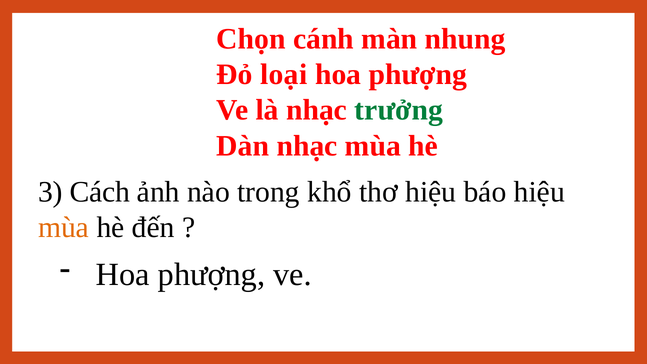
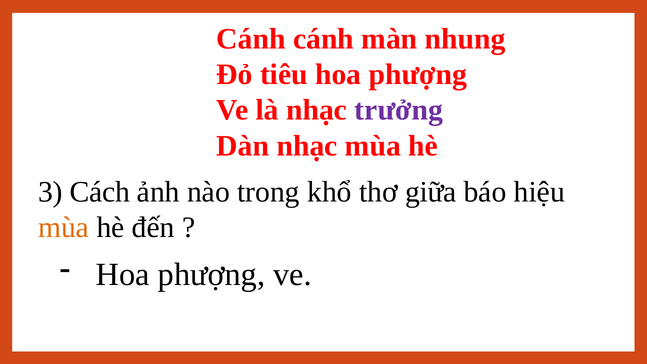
Chọn: Chọn -> Cánh (251, 39)
loại: loại -> tiêu (284, 75)
trưởng colour: green -> purple (399, 110)
thơ hiệu: hiệu -> giữa (431, 192)
